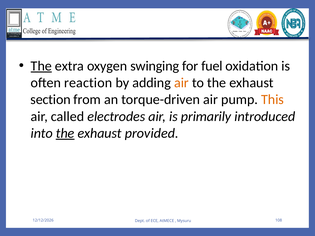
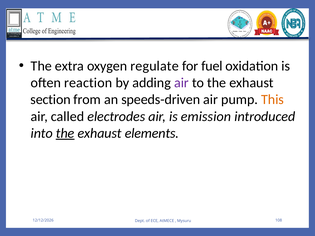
The underline: present -> none (41, 66)
swinging: swinging -> regulate (155, 66)
air colour: orange -> purple (181, 83)
torque-driven: torque-driven -> speeds-driven (161, 100)
primarily: primarily -> emission (206, 117)
provided: provided -> elements (152, 133)
